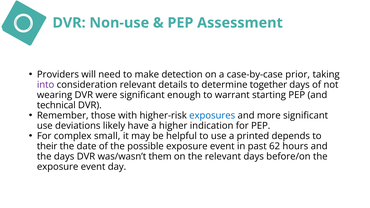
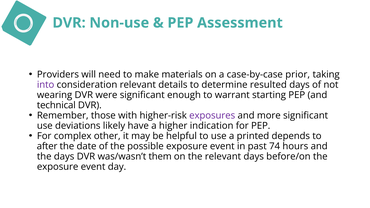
detection: detection -> materials (182, 75)
together: together -> resulted (268, 85)
exposures colour: blue -> purple (212, 116)
small: small -> other (107, 136)
their: their -> after (47, 146)
62: 62 -> 74 (275, 146)
